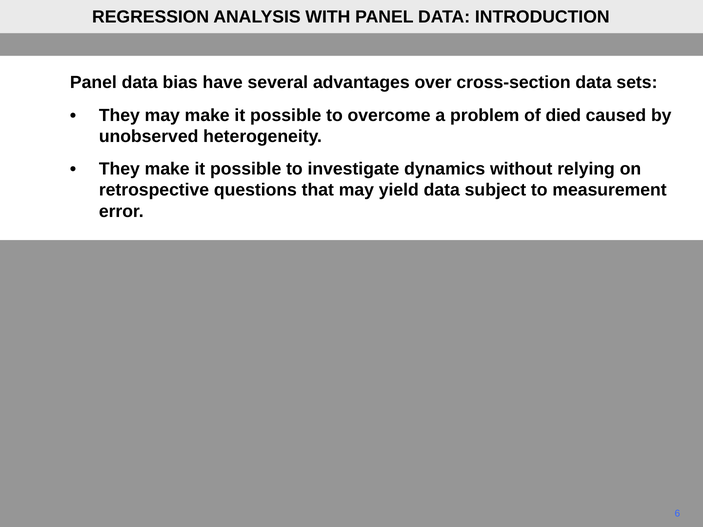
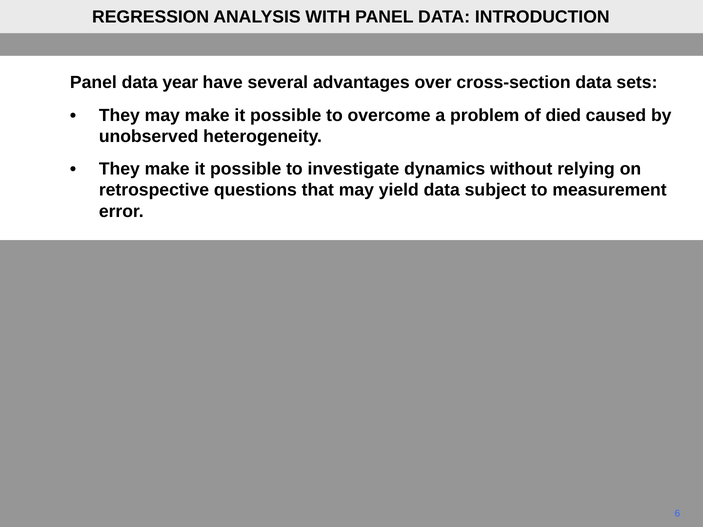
bias: bias -> year (180, 82)
